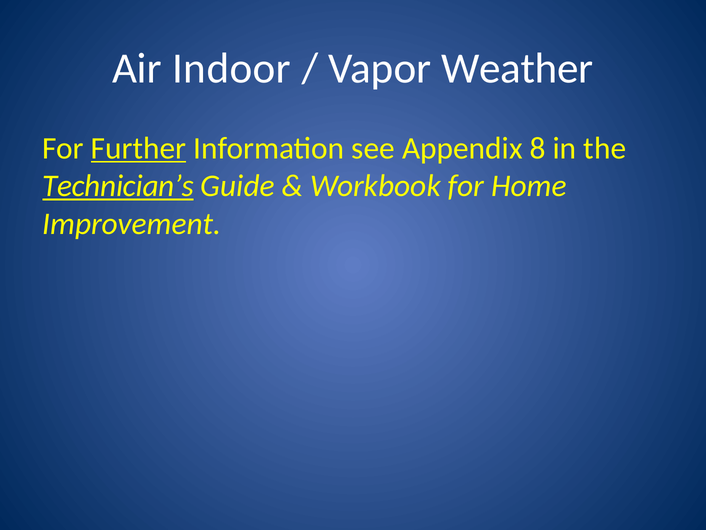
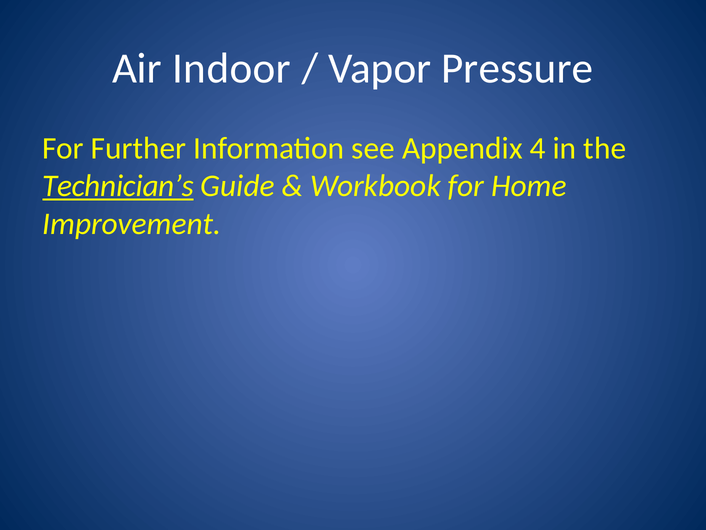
Weather: Weather -> Pressure (517, 68)
Further underline: present -> none (139, 148)
8: 8 -> 4 (538, 148)
